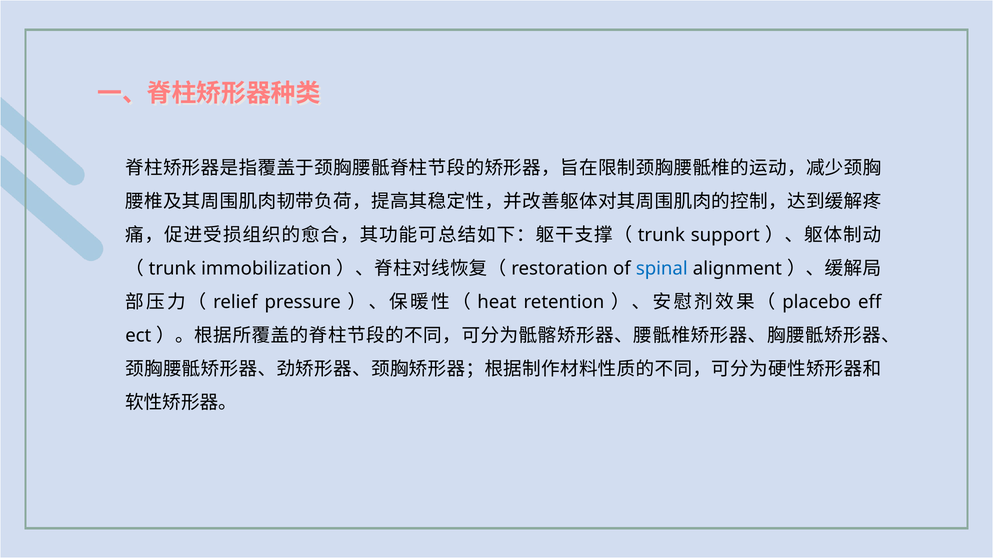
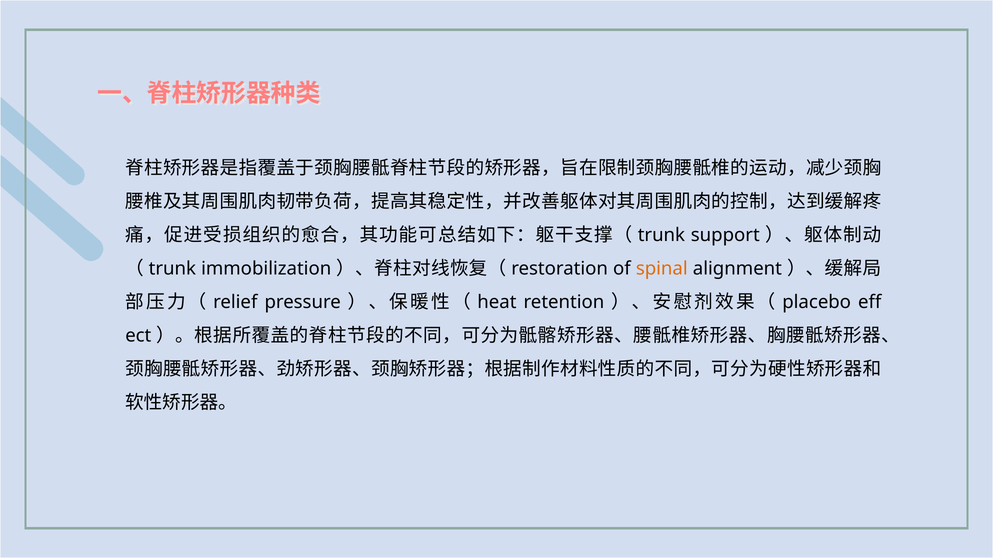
spinal colour: blue -> orange (662, 269)
